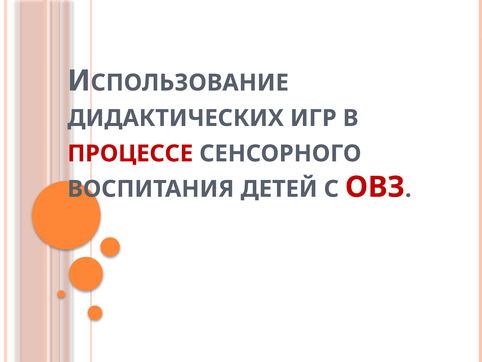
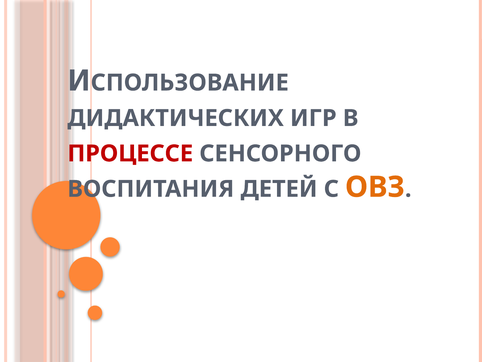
ОВЗ colour: red -> orange (375, 187)
